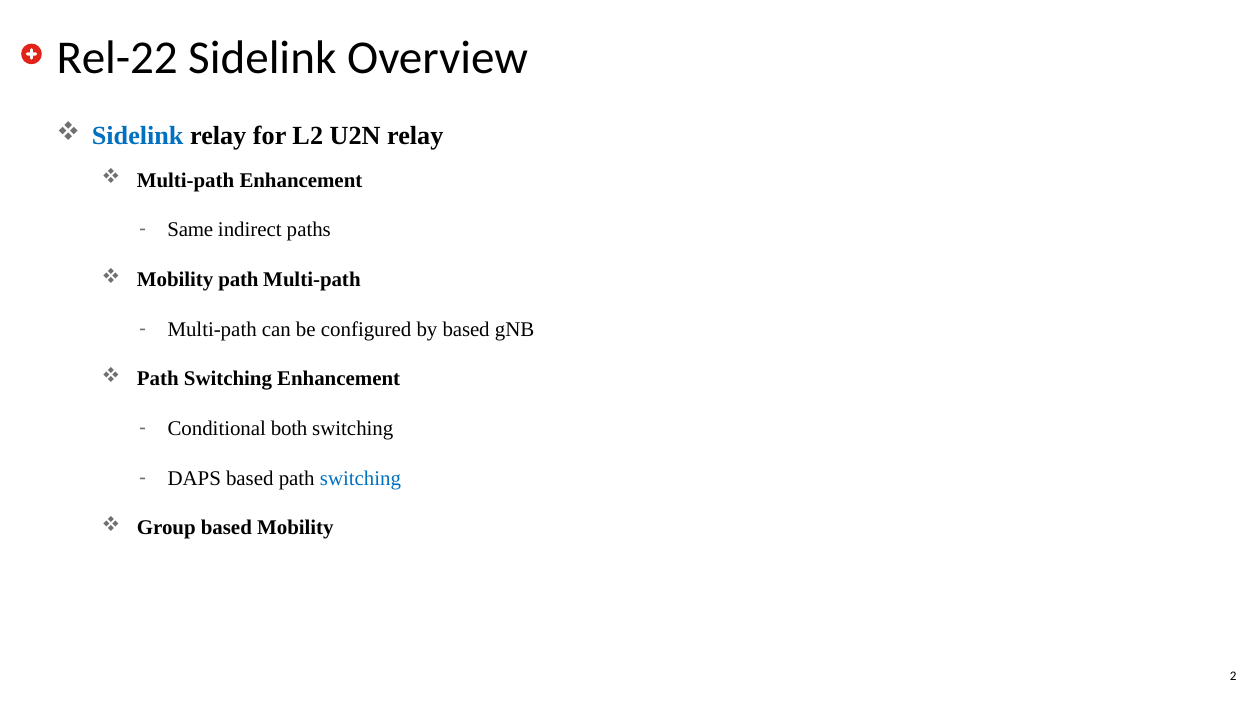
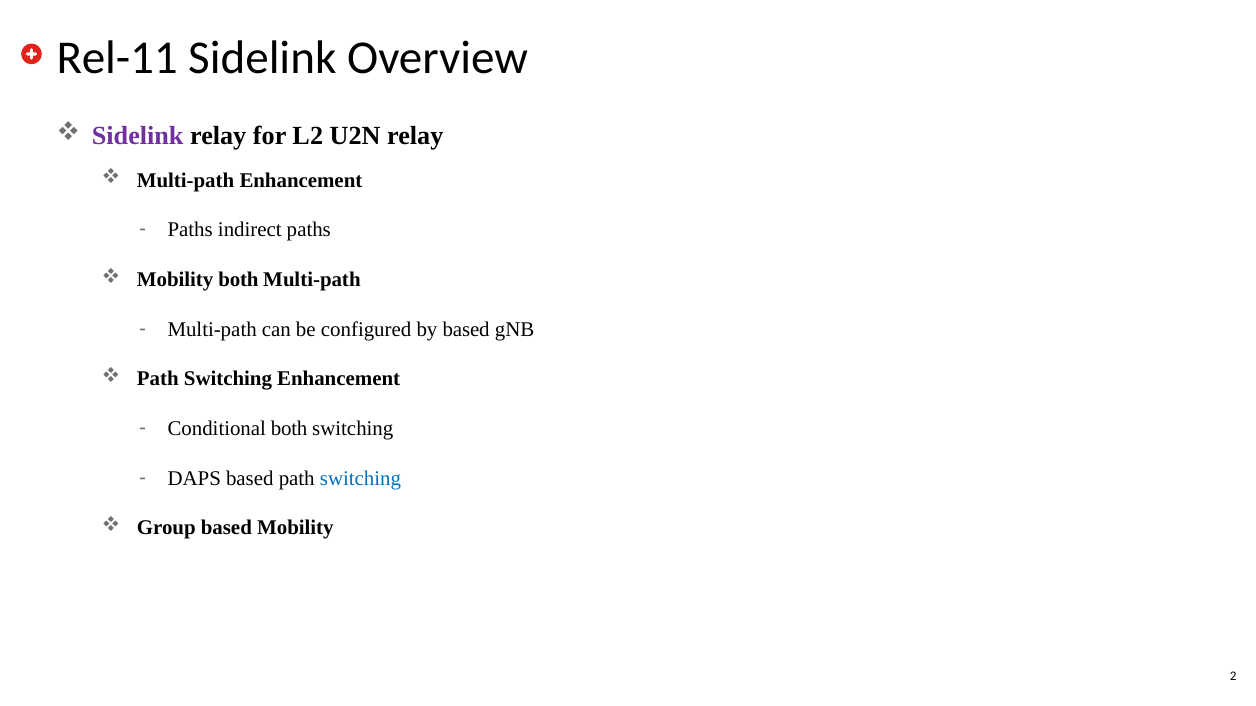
Rel-22: Rel-22 -> Rel-11 (117, 58)
Sidelink colour: blue -> purple (138, 136)
Same: Same -> Paths (190, 230)
Mobility path: path -> both (238, 280)
